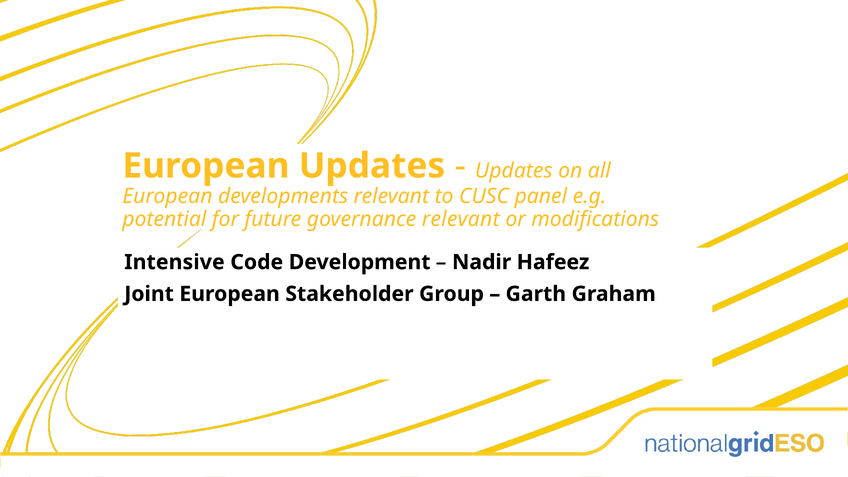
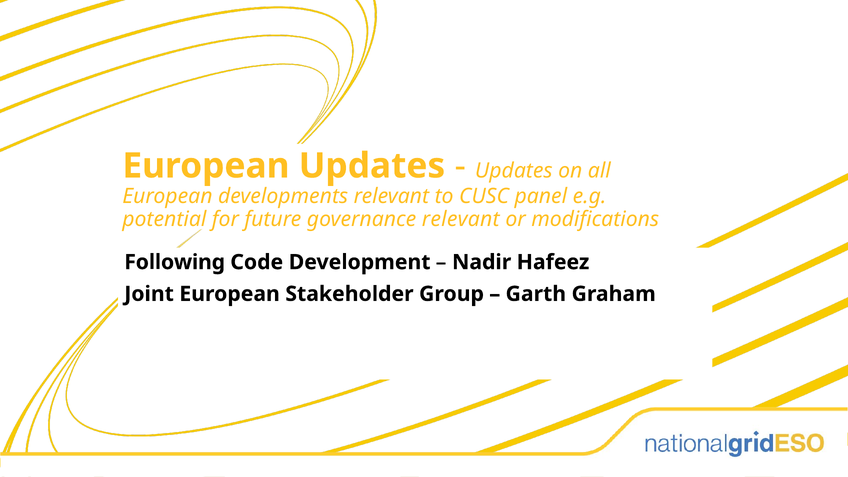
Intensive: Intensive -> Following (175, 262)
